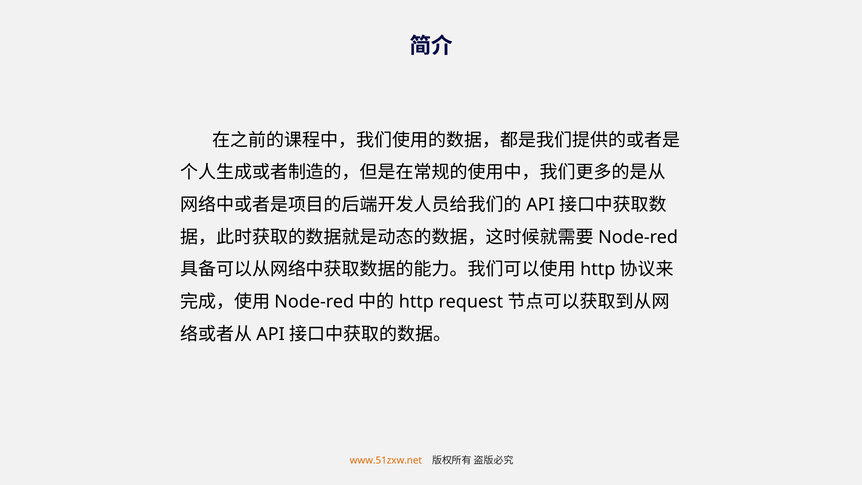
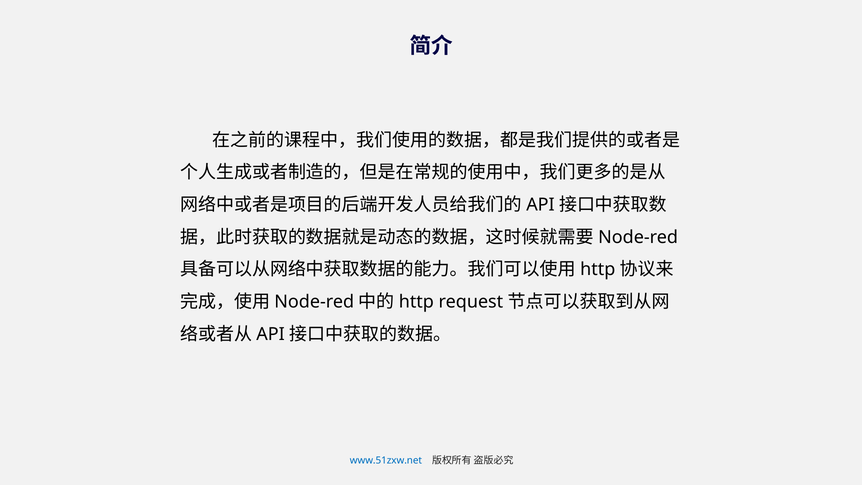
www.51zxw.net colour: orange -> blue (386, 460)
